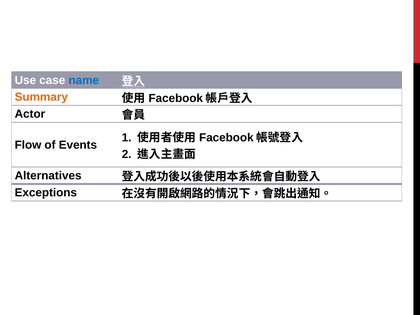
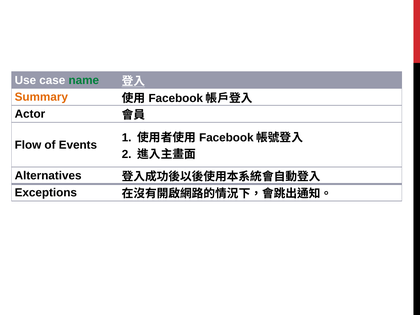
name colour: blue -> green (84, 80)
